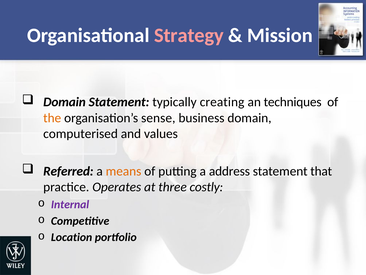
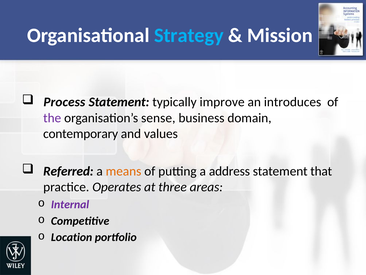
Strategy colour: pink -> light blue (189, 35)
Domain: Domain -> Process (64, 102)
creating: creating -> improve (222, 102)
techniques: techniques -> introduces (293, 102)
the colour: orange -> purple (52, 118)
computerised: computerised -> contemporary (81, 134)
costly: costly -> areas (206, 187)
